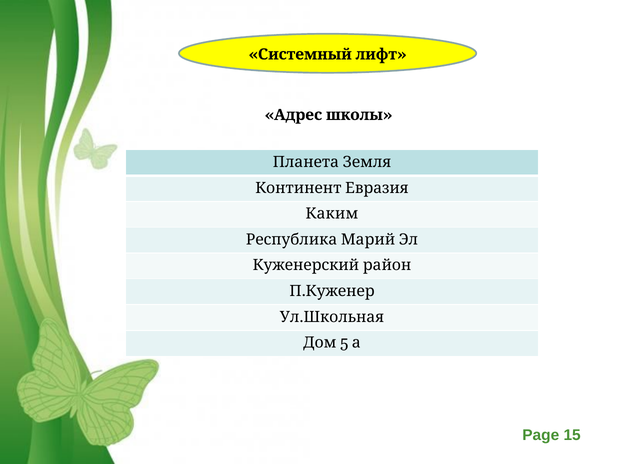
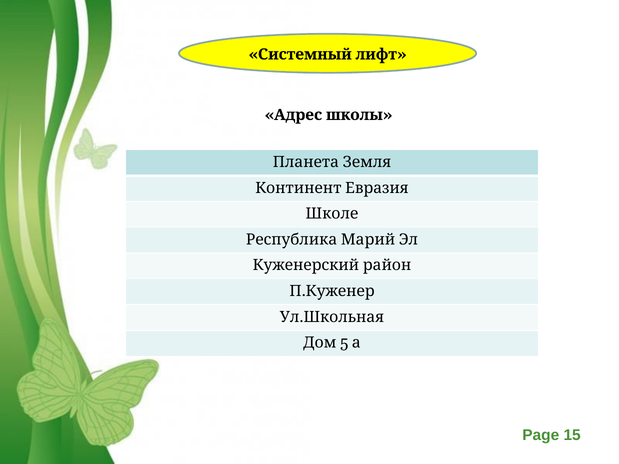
Каким: Каким -> Школе (332, 214)
